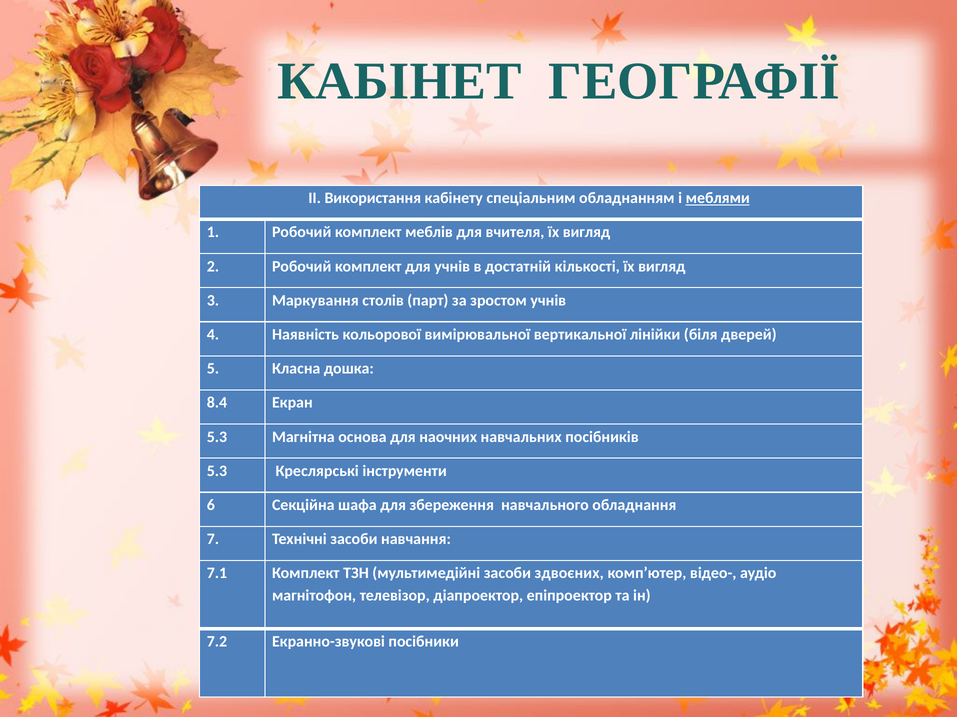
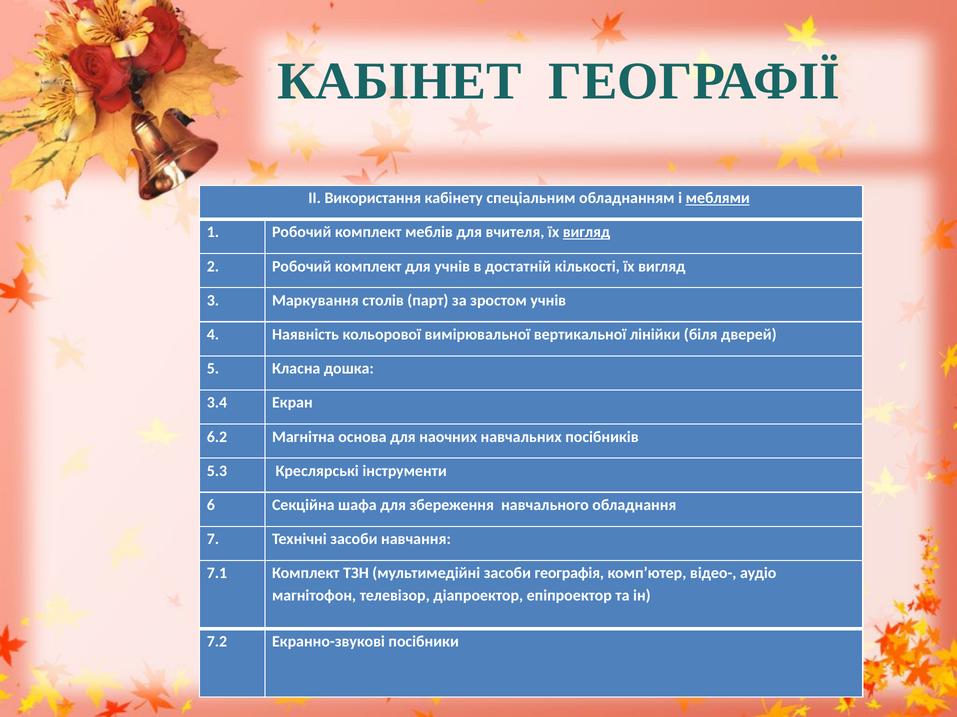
вигляд underline: none -> present (586, 232)
8.4: 8.4 -> 3.4 (217, 403)
5.3: 5.3 -> 6.2 (217, 437)
здвоєних: здвоєних -> географія (569, 574)
